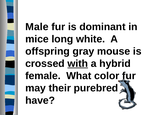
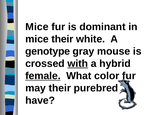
Male: Male -> Mice (37, 27)
mice long: long -> their (62, 39)
offspring: offspring -> genotype (48, 52)
female underline: none -> present (43, 76)
